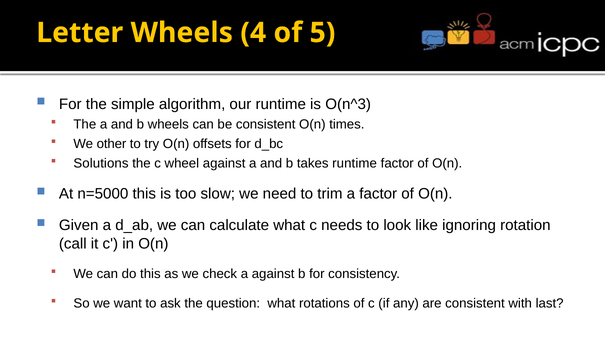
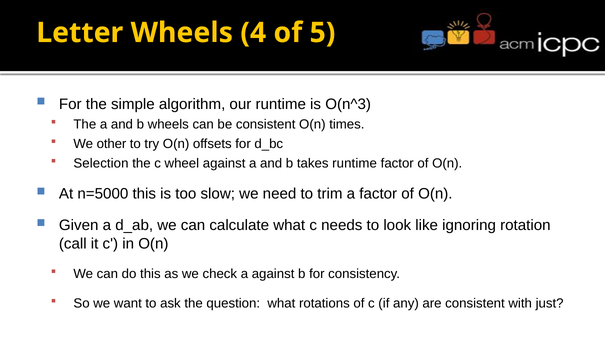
Solutions: Solutions -> Selection (101, 164)
last: last -> just (550, 303)
